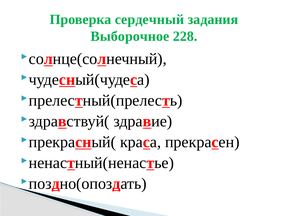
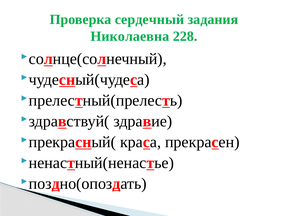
Выборочное: Выборочное -> Николаевна (130, 36)
